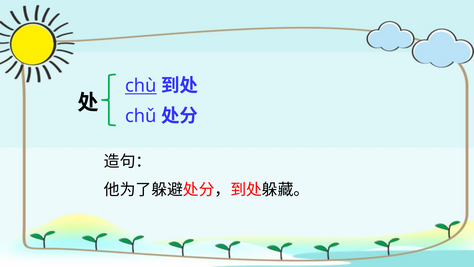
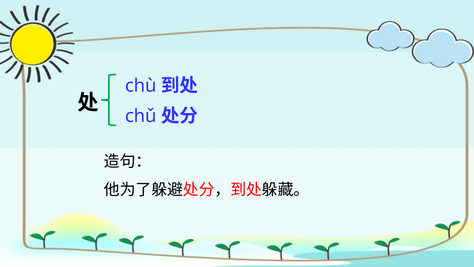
chù underline: present -> none (141, 86)
